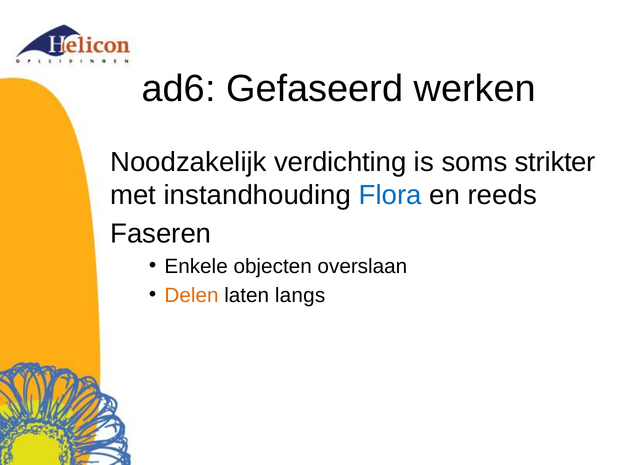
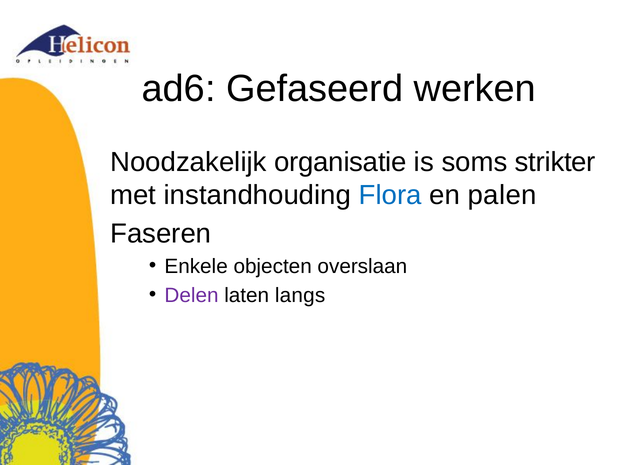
verdichting: verdichting -> organisatie (340, 162)
reeds: reeds -> palen (502, 195)
Delen colour: orange -> purple (192, 296)
